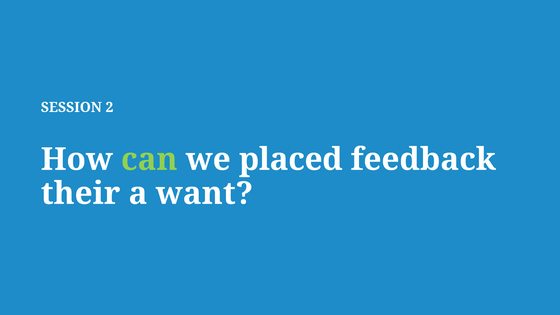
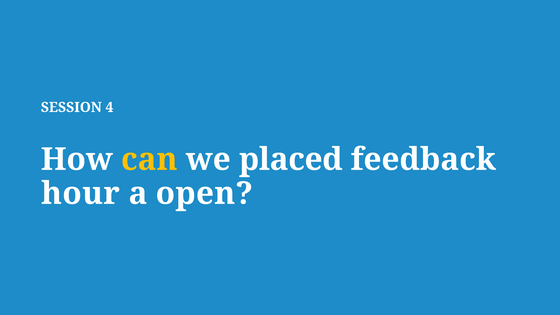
2: 2 -> 4 (109, 107)
can colour: light green -> yellow (149, 159)
their: their -> hour (80, 194)
want: want -> open (204, 194)
